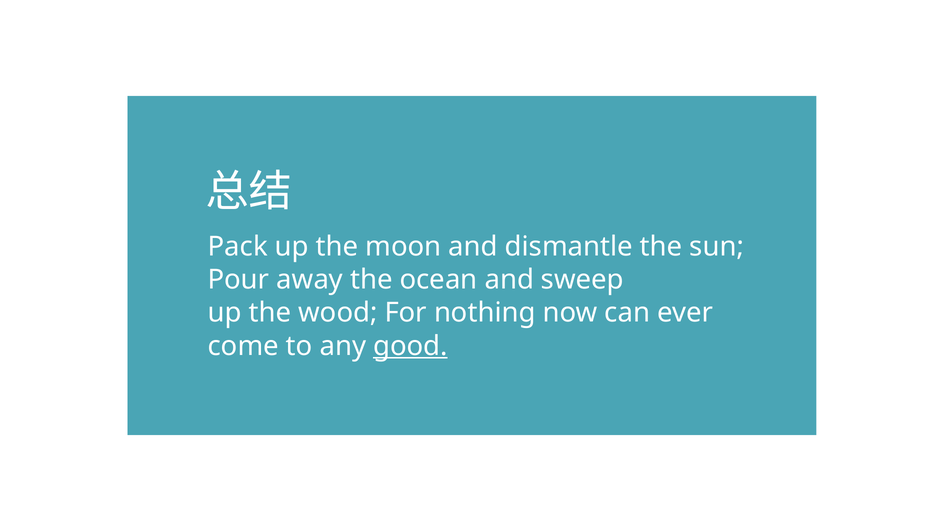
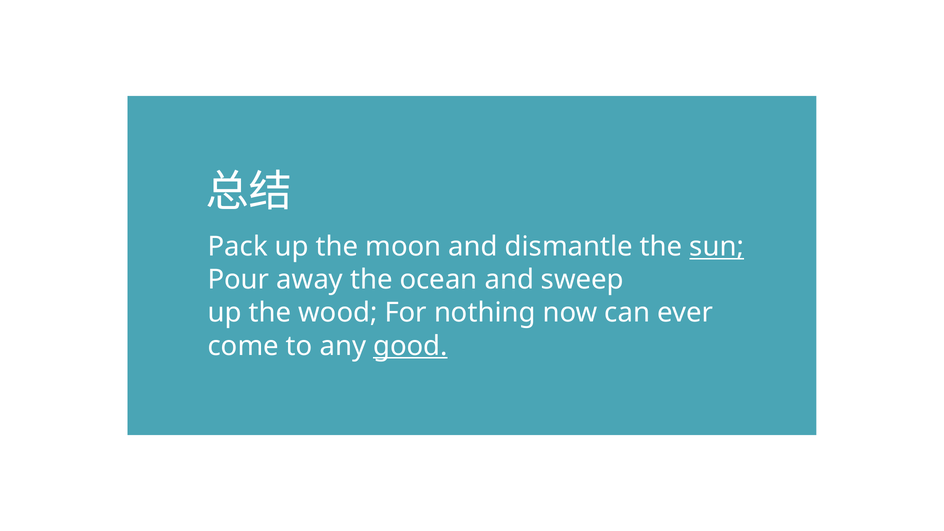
sun underline: none -> present (717, 247)
